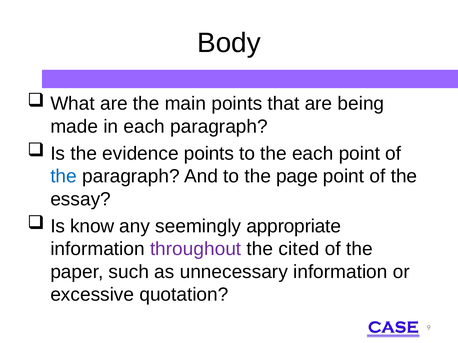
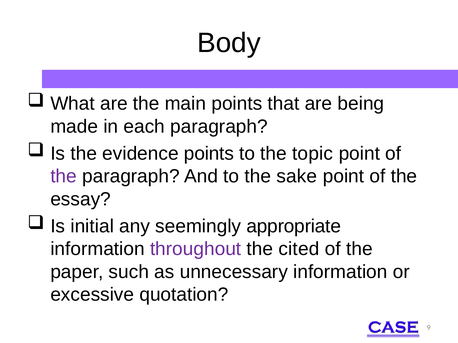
the each: each -> topic (313, 154)
the colour: blue -> purple (64, 177)
page: page -> sake (297, 177)
know: know -> initial (92, 226)
